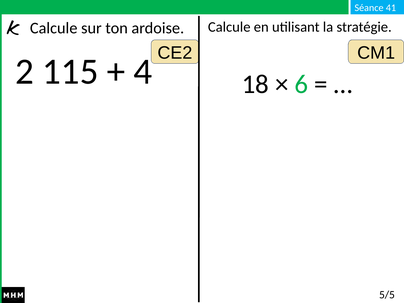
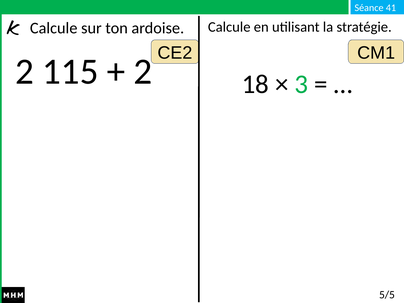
4: 4 -> 2 (143, 71)
6: 6 -> 3 (301, 84)
